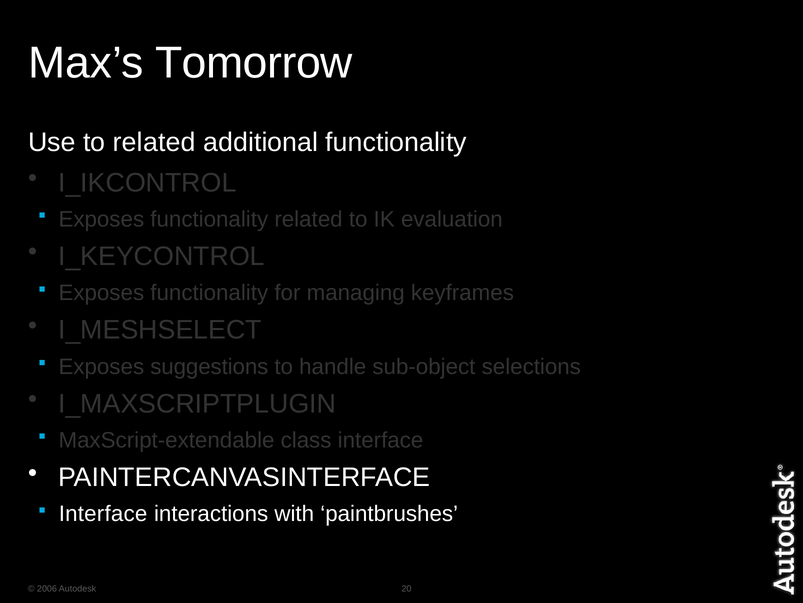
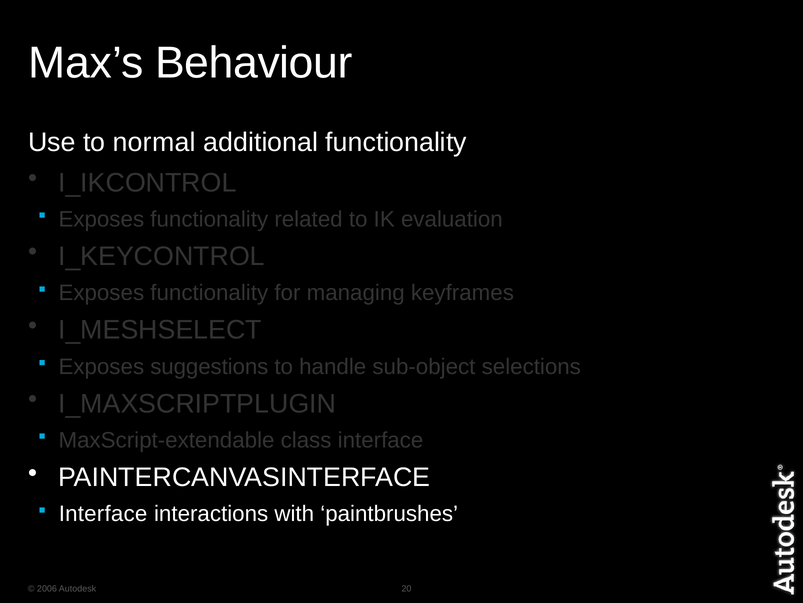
Tomorrow: Tomorrow -> Behaviour (254, 63)
to related: related -> normal (154, 142)
